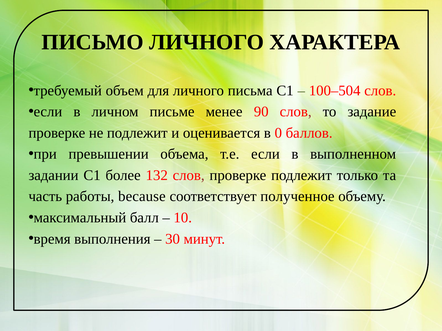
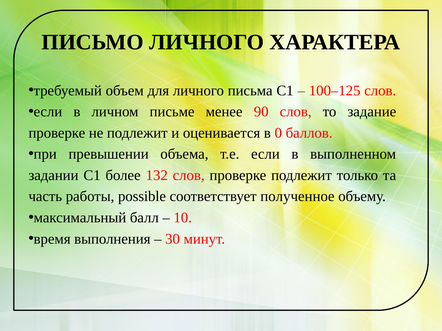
100–504: 100–504 -> 100–125 (335, 91)
because: because -> possible (142, 197)
